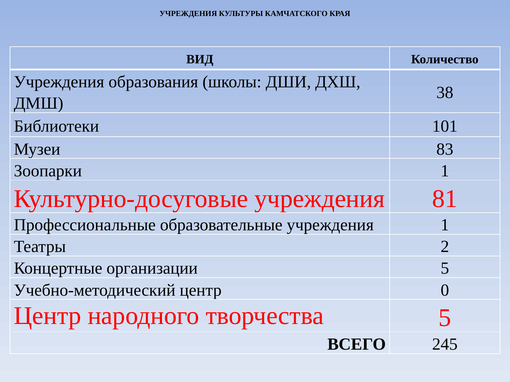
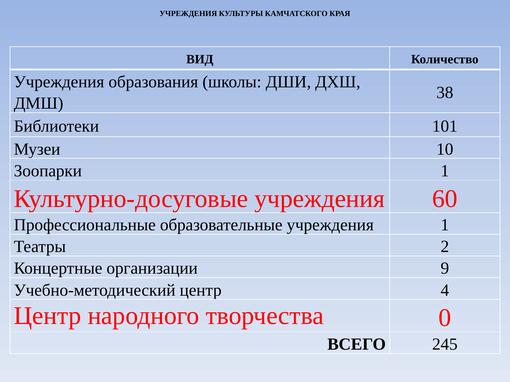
83: 83 -> 10 (445, 149)
81: 81 -> 60 (445, 199)
организации 5: 5 -> 9 (445, 269)
0: 0 -> 4 (445, 290)
творчества 5: 5 -> 0 (445, 318)
